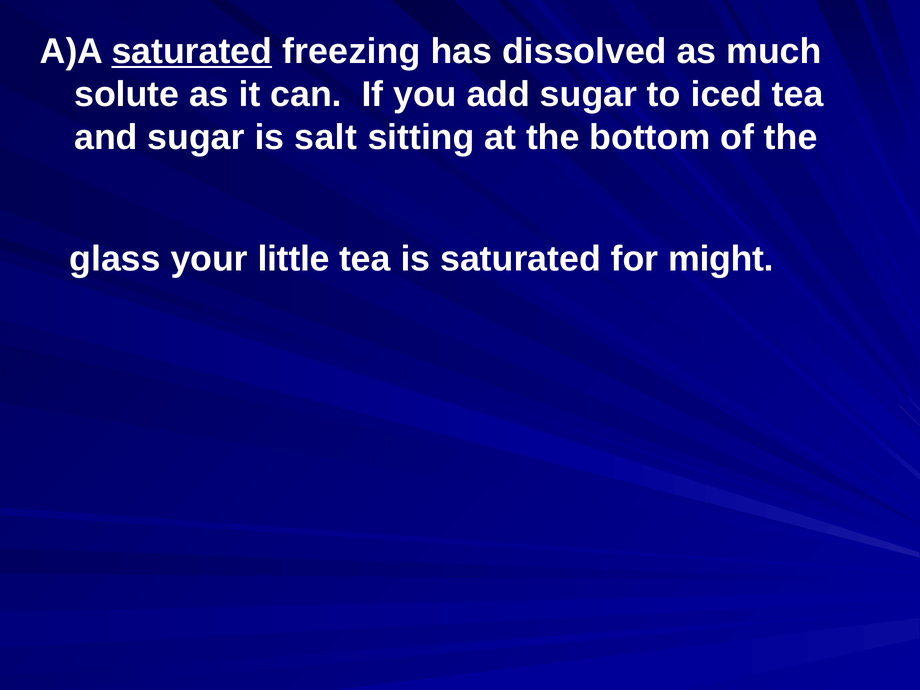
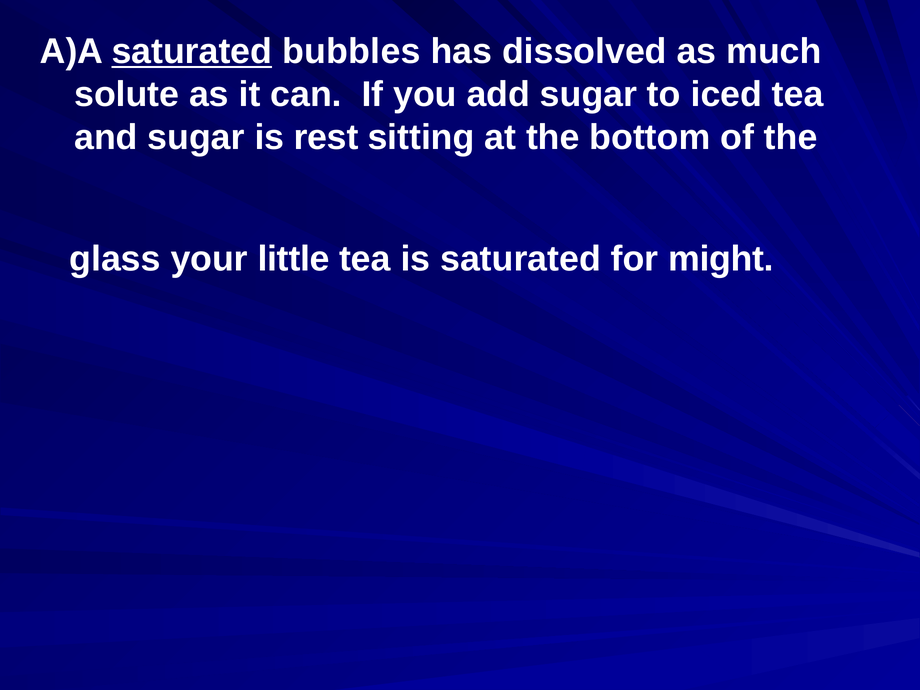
freezing: freezing -> bubbles (351, 51)
salt: salt -> rest (326, 137)
